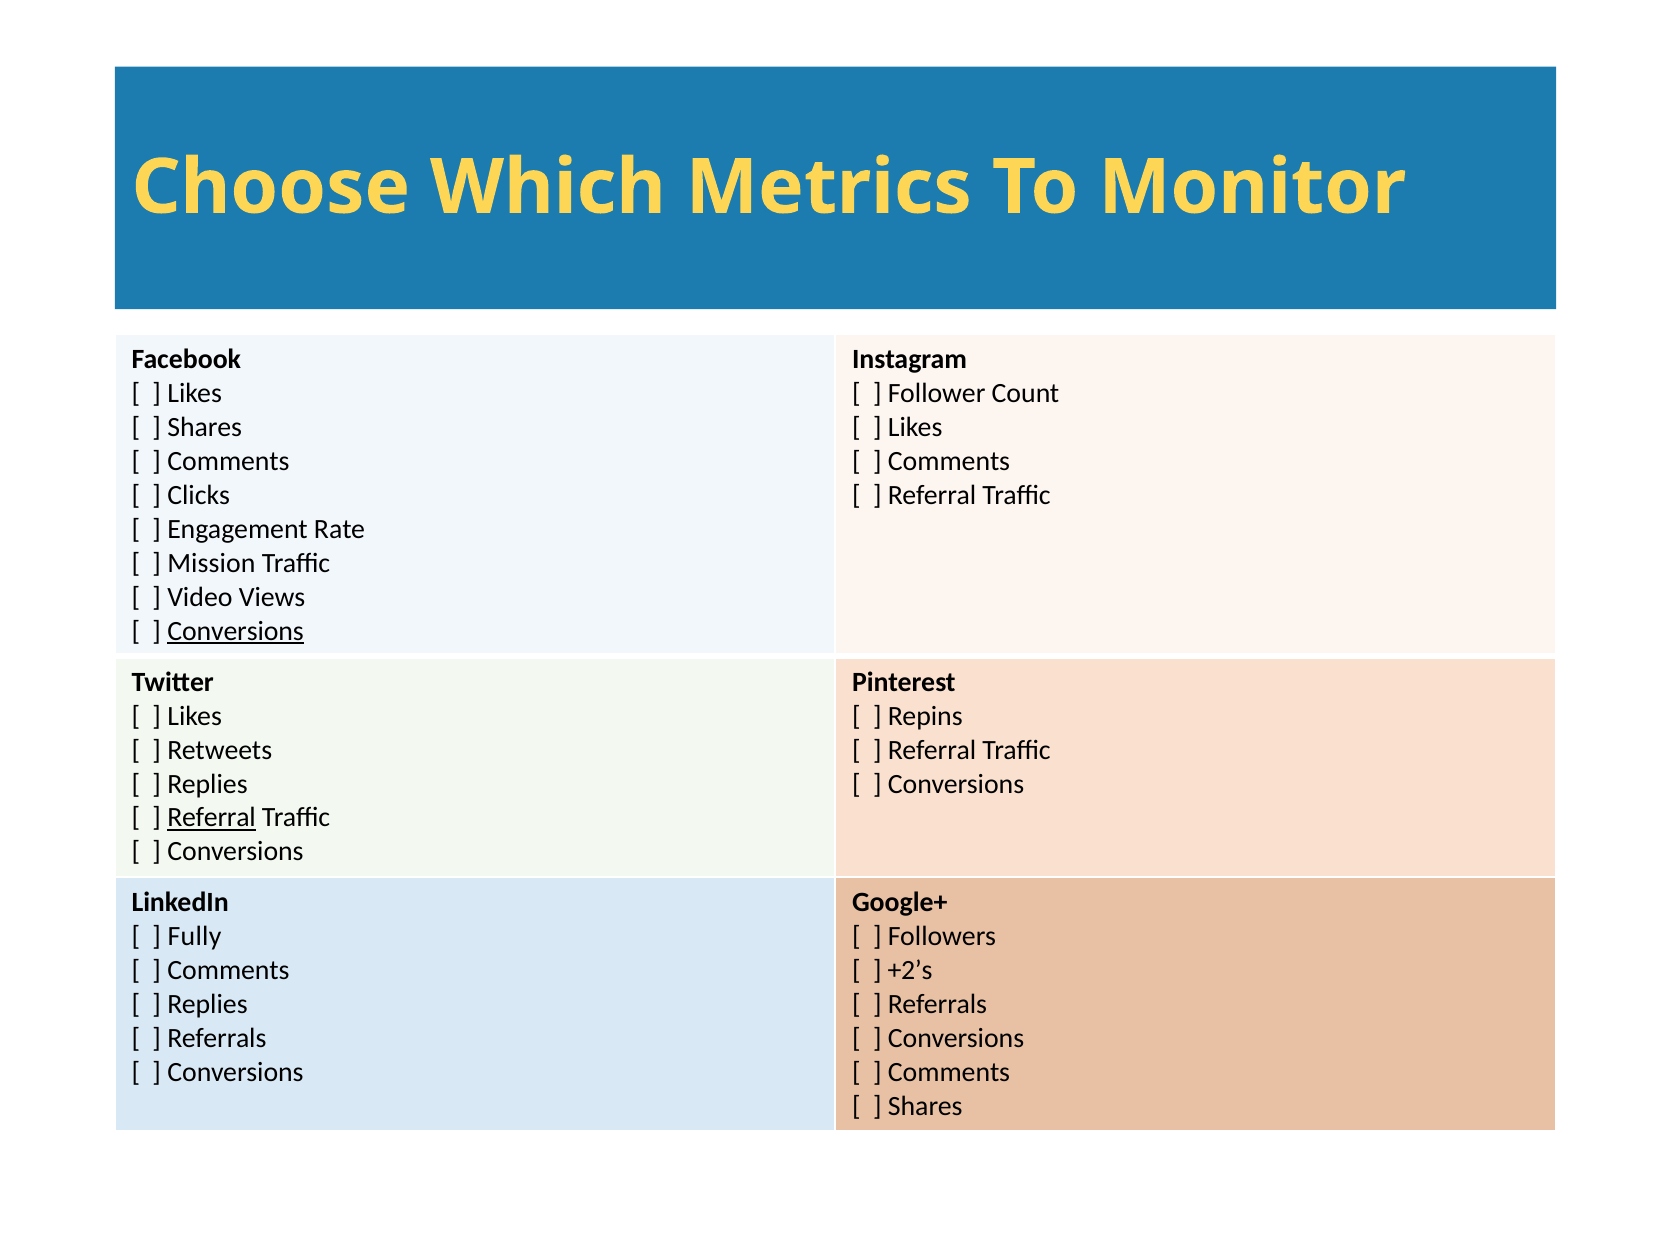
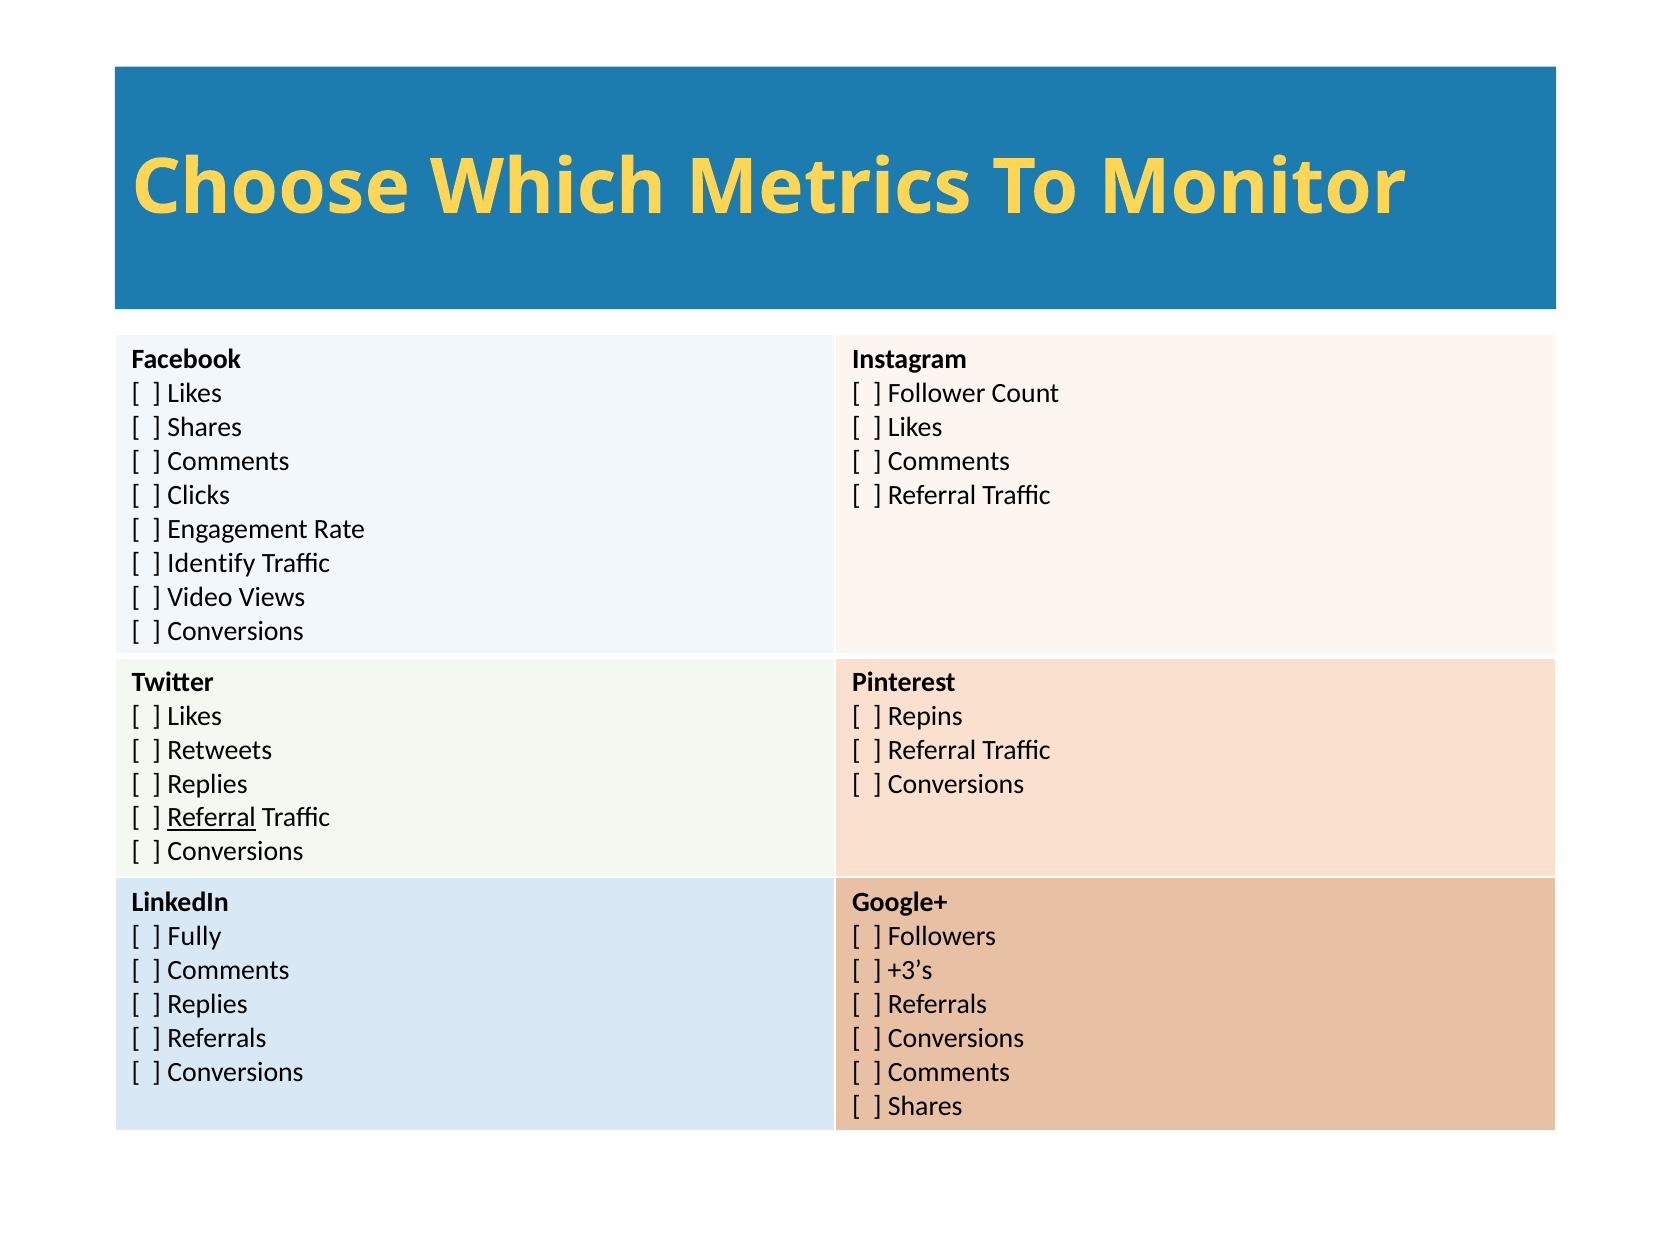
Mission: Mission -> Identify (211, 563)
Conversions underline: present -> none (236, 631)
+2’s: +2’s -> +3’s (910, 970)
